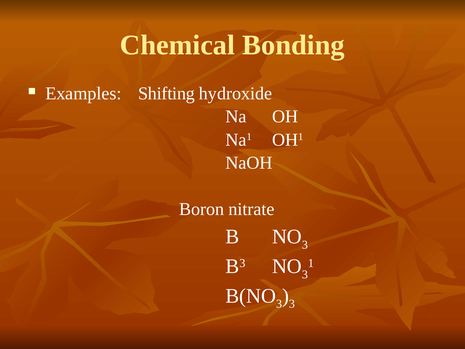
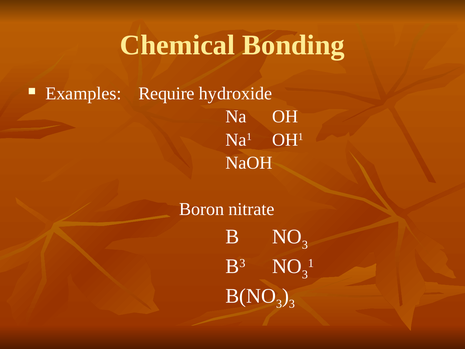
Shifting: Shifting -> Require (166, 93)
